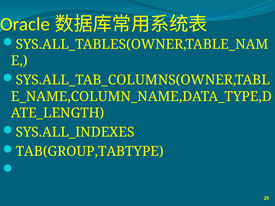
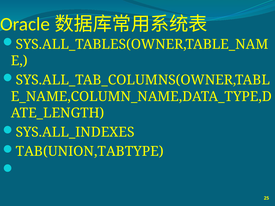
TAB(GROUP,TABTYPE: TAB(GROUP,TABTYPE -> TAB(UNION,TABTYPE (90, 152)
